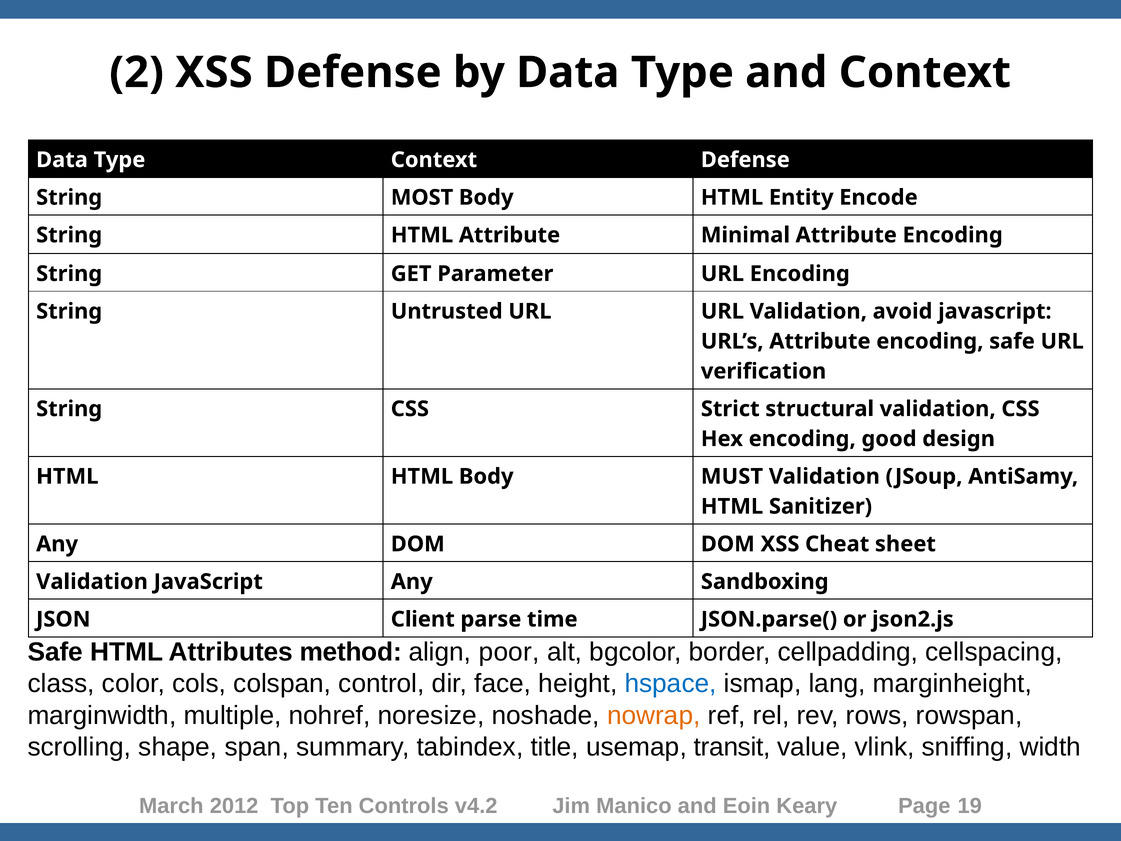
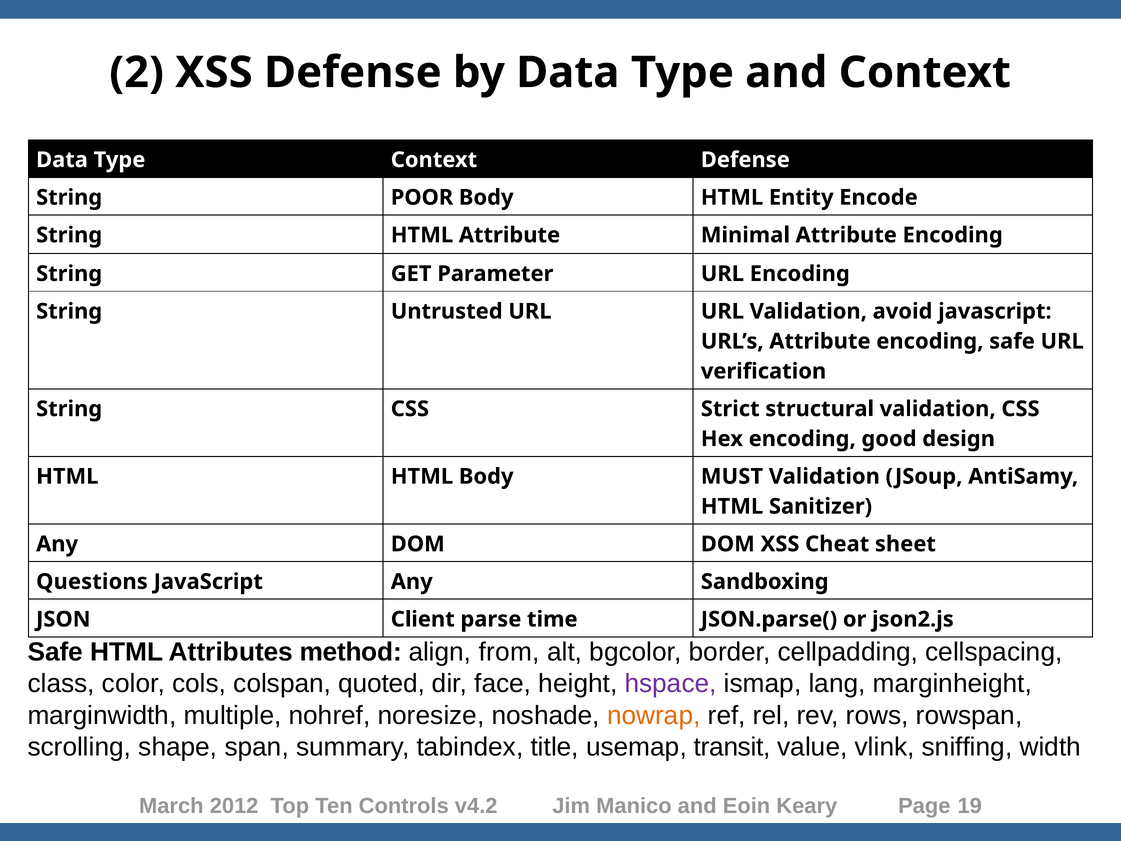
MOST: MOST -> POOR (422, 197)
Validation: Validation -> Questions (92, 582)
poor: poor -> from (509, 652)
control: control -> quoted (382, 684)
hspace colour: blue -> purple (671, 684)
